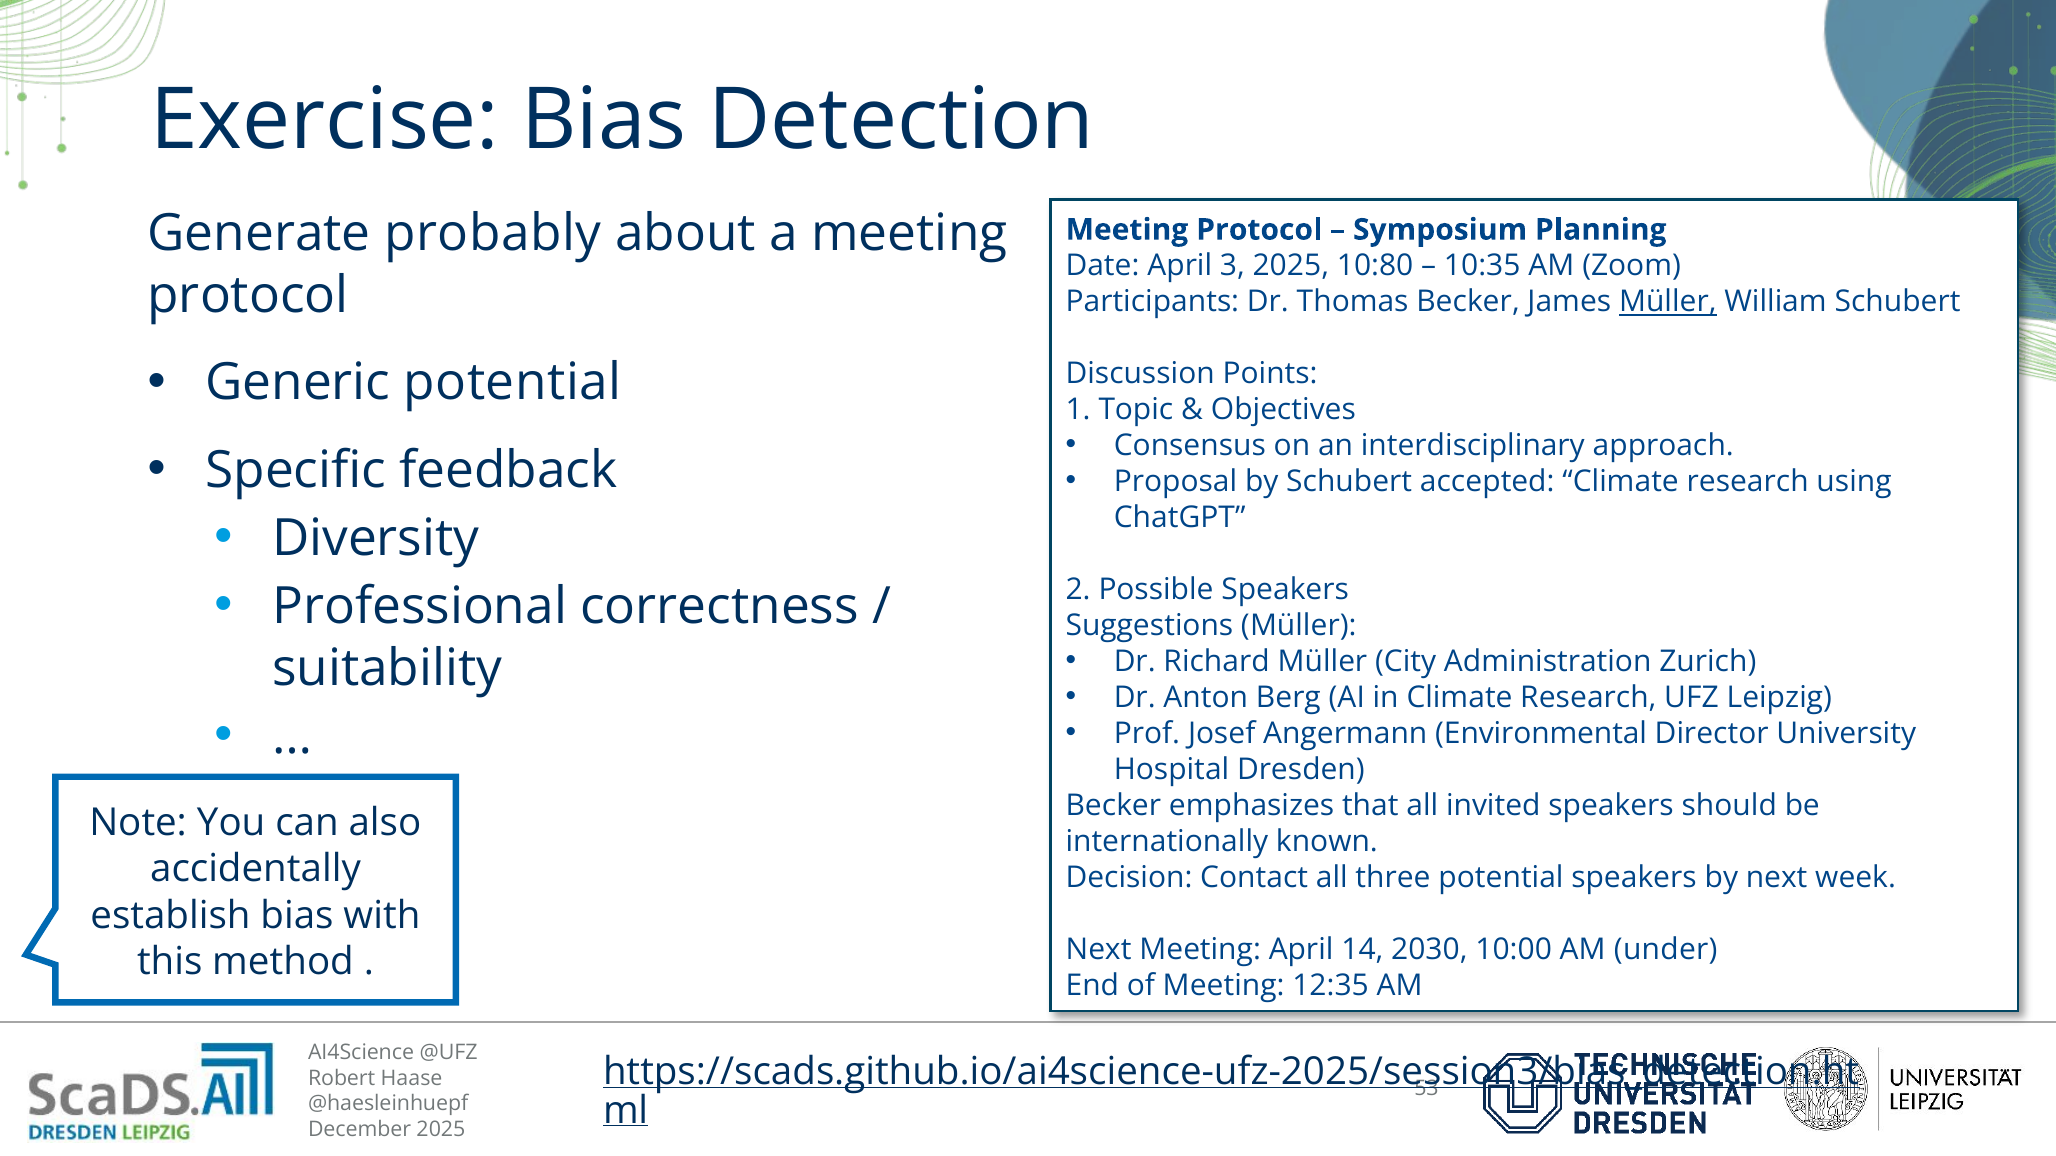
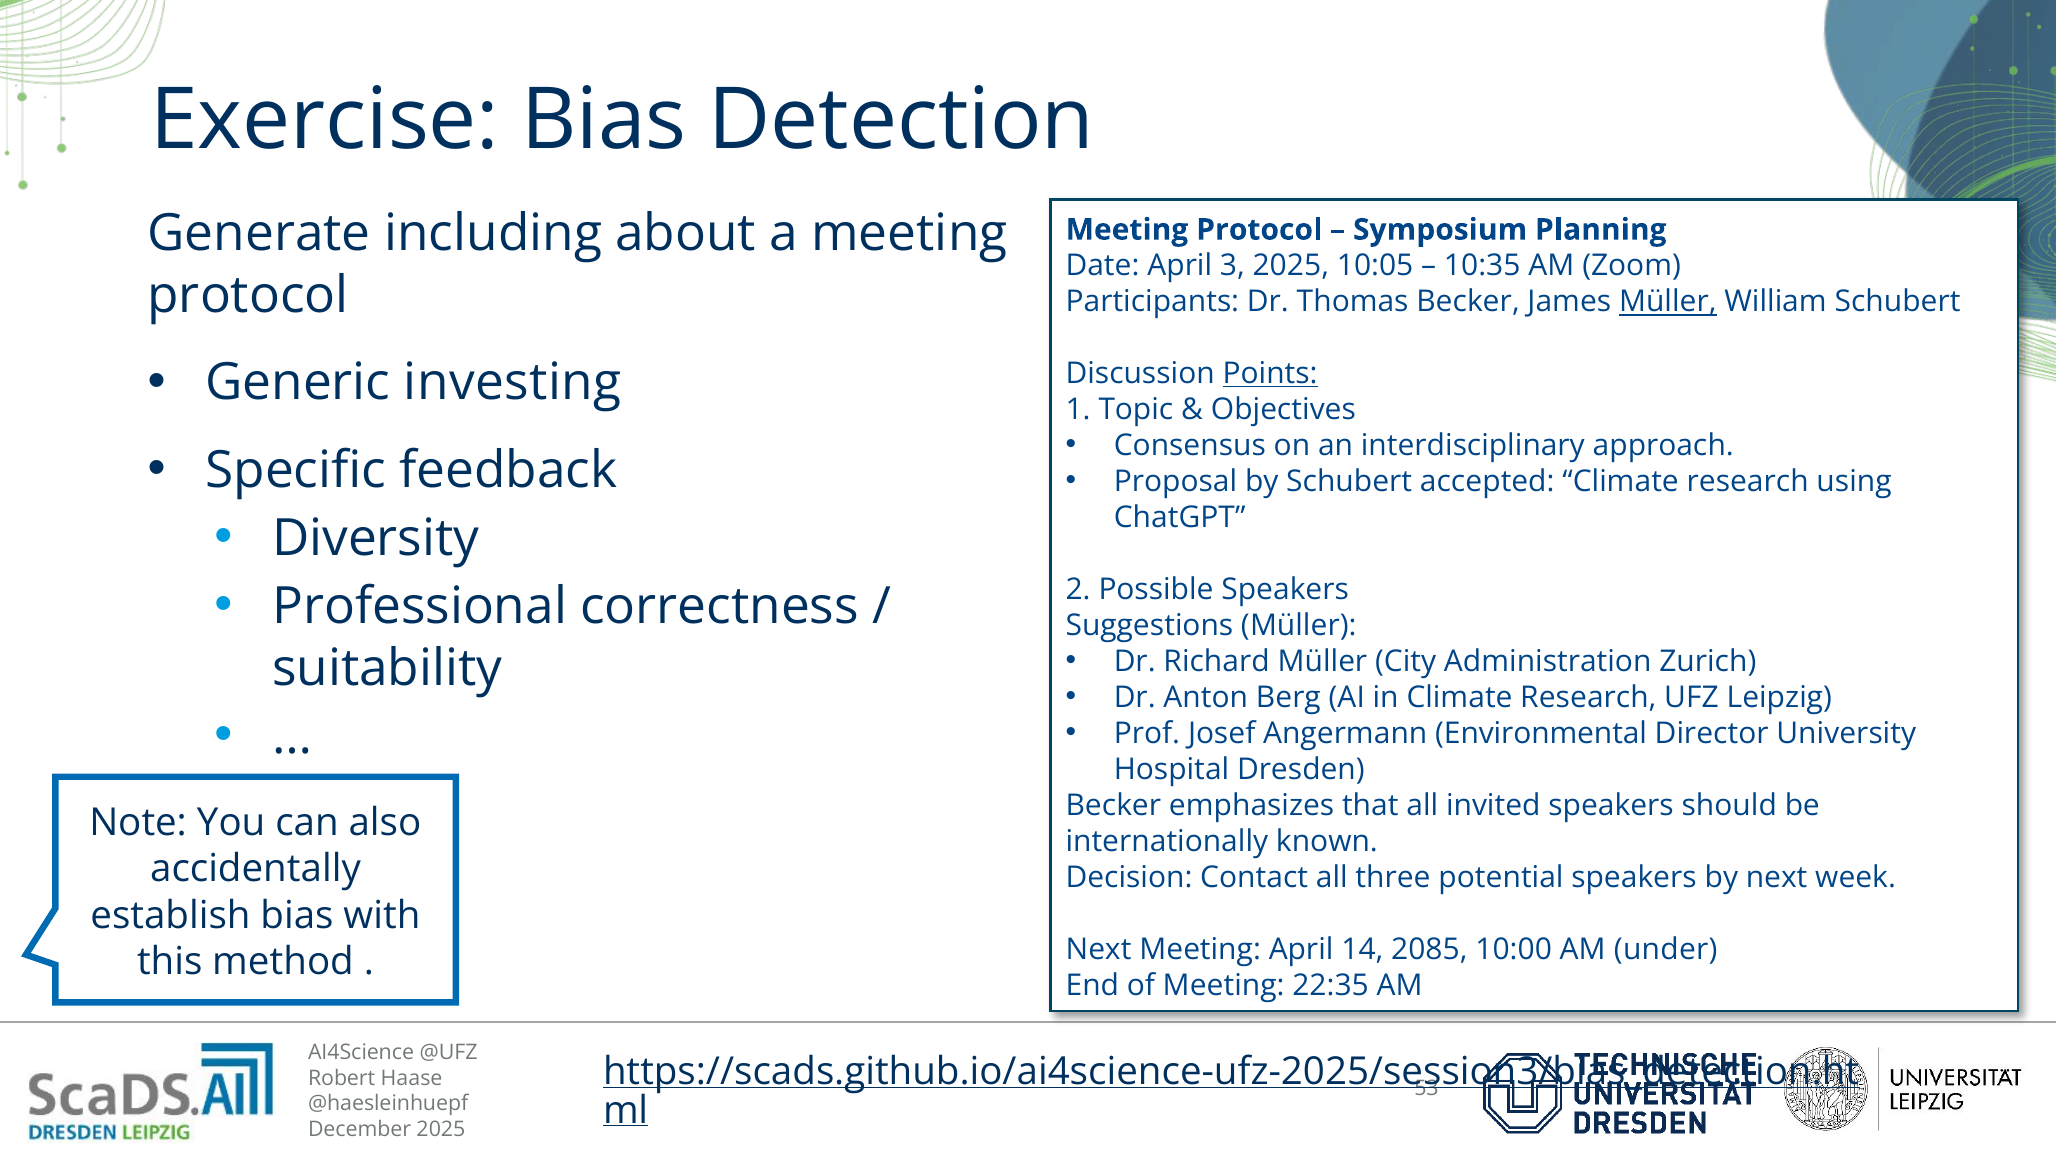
probably: probably -> including (493, 234)
10:80: 10:80 -> 10:05 (1375, 266)
Generic potential: potential -> investing (513, 383)
Points underline: none -> present (1270, 374)
2030: 2030 -> 2085 (1429, 950)
12:35: 12:35 -> 22:35 (1331, 986)
